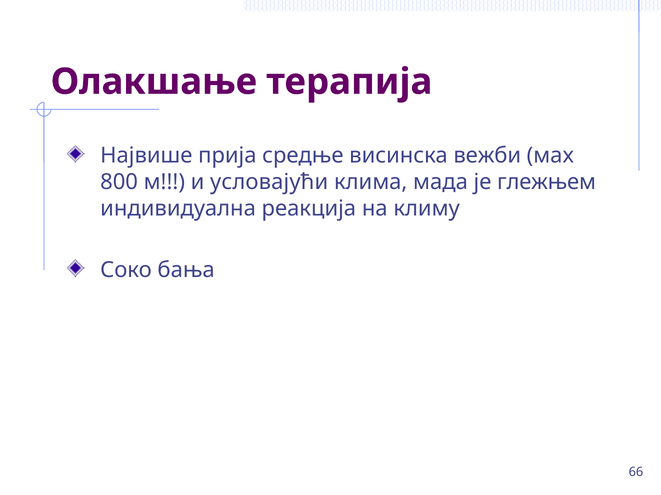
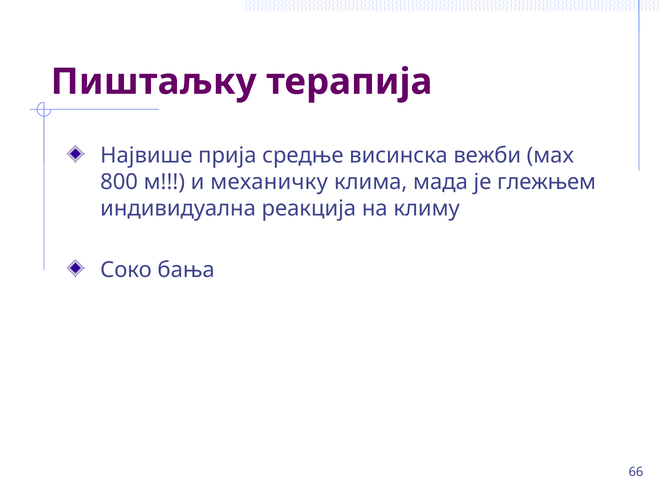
Олакшање: Олакшање -> Пиштаљку (154, 82)
условајући: условајући -> механичку (269, 182)
